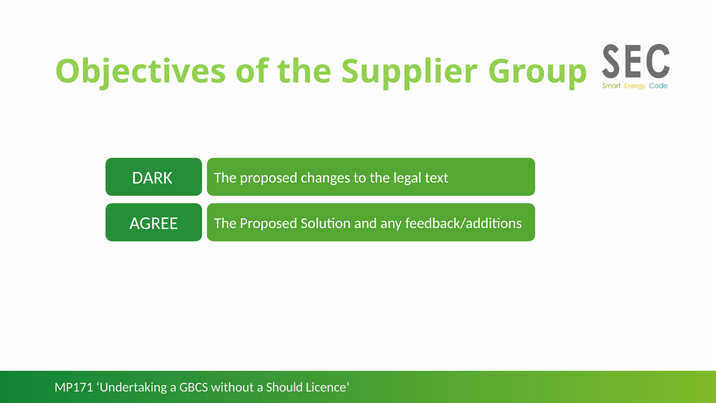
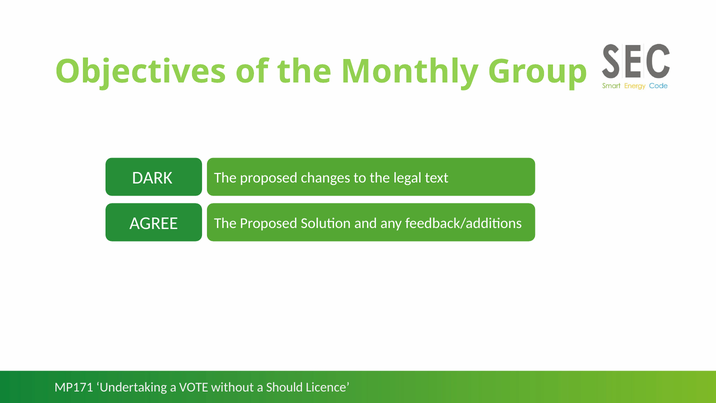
Supplier: Supplier -> Monthly (410, 72)
GBCS: GBCS -> VOTE (194, 387)
